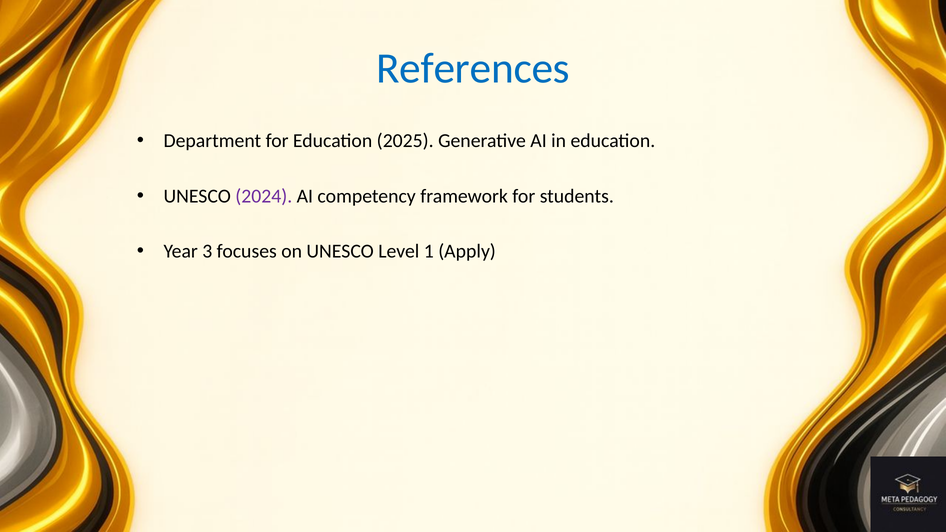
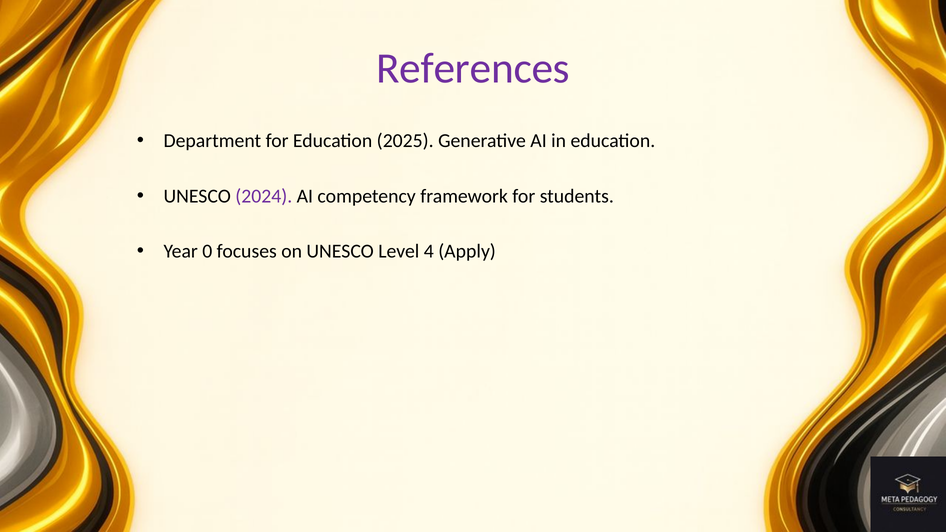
References colour: blue -> purple (473, 69)
3: 3 -> 0 (207, 251)
1: 1 -> 4 (429, 251)
